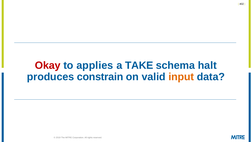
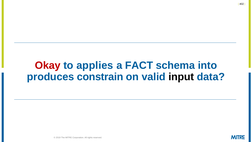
TAKE: TAKE -> FACT (139, 65)
halt: halt -> into (207, 65)
input colour: orange -> black (181, 77)
